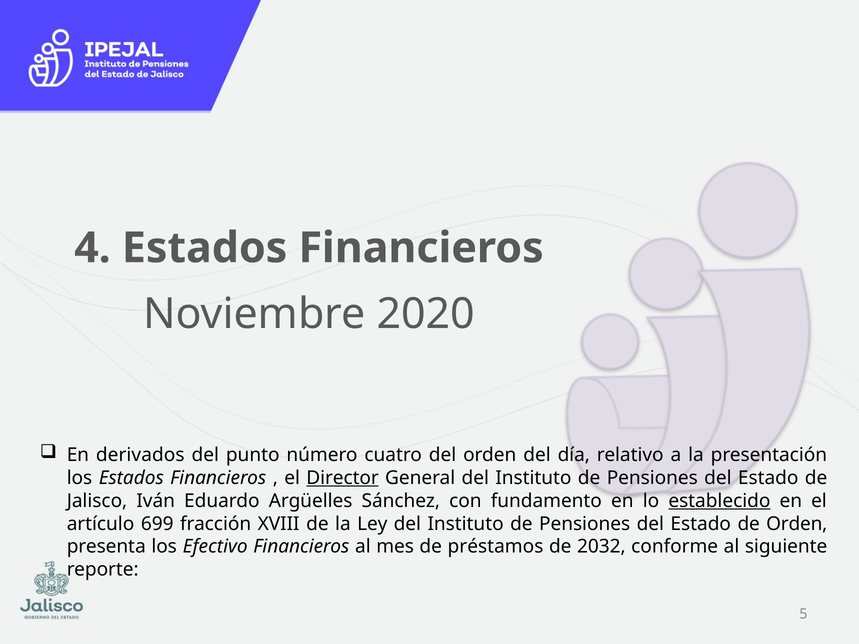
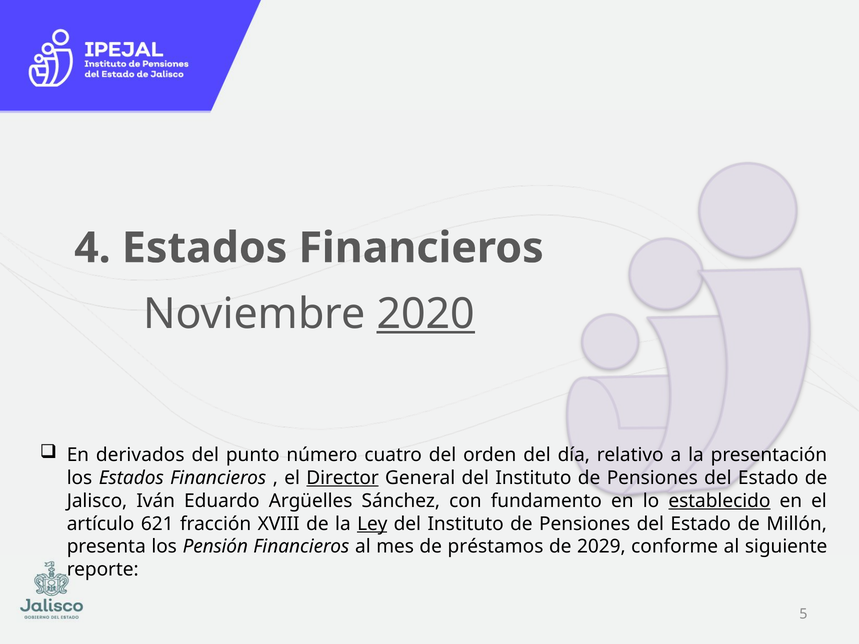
2020 underline: none -> present (426, 314)
699: 699 -> 621 (157, 524)
Ley underline: none -> present (372, 524)
de Orden: Orden -> Millón (797, 524)
Efectivo: Efectivo -> Pensión (215, 547)
2032: 2032 -> 2029 (601, 547)
